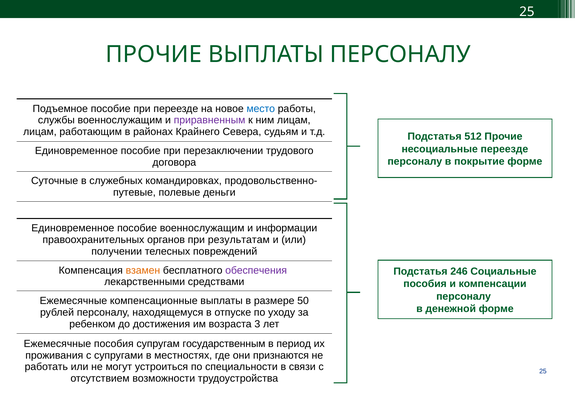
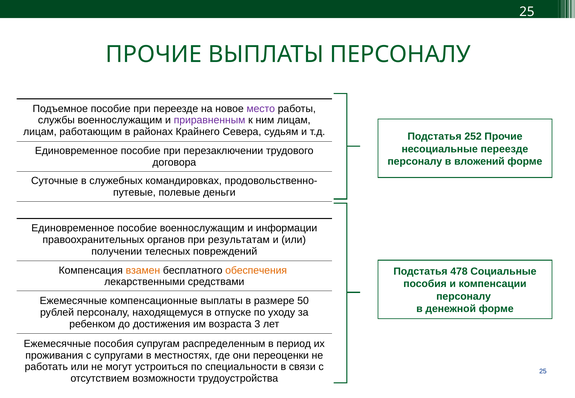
место colour: blue -> purple (261, 109)
512: 512 -> 252 (473, 137)
покрытие: покрытие -> вложений (479, 161)
обеспечения colour: purple -> orange (256, 270)
246: 246 -> 478 (459, 272)
государственным: государственным -> распределенным (224, 344)
признаются: признаются -> переоценки (281, 355)
